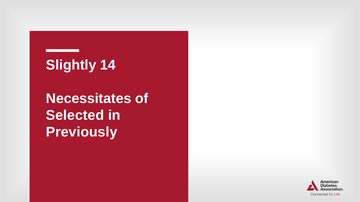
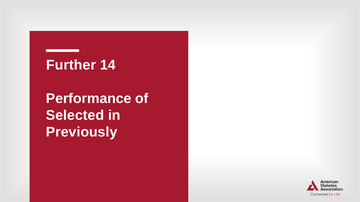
Slightly: Slightly -> Further (71, 65)
Necessitates: Necessitates -> Performance (89, 99)
